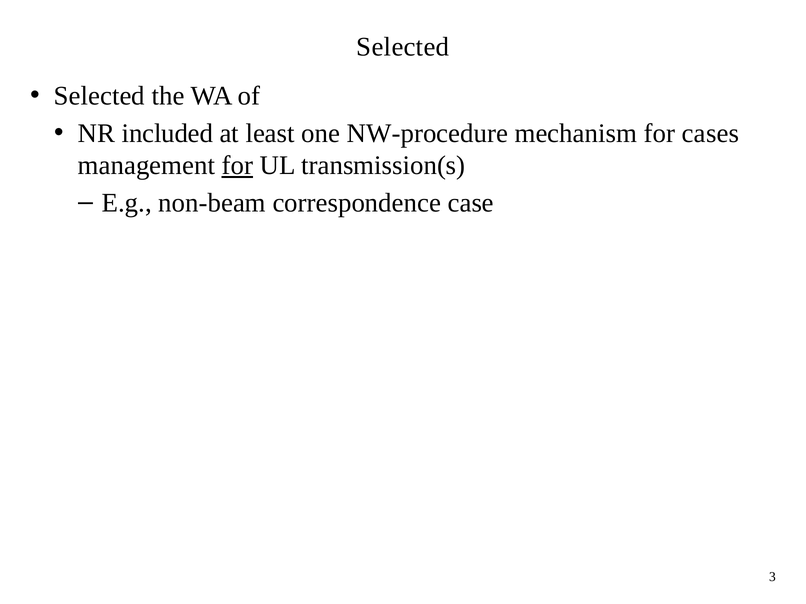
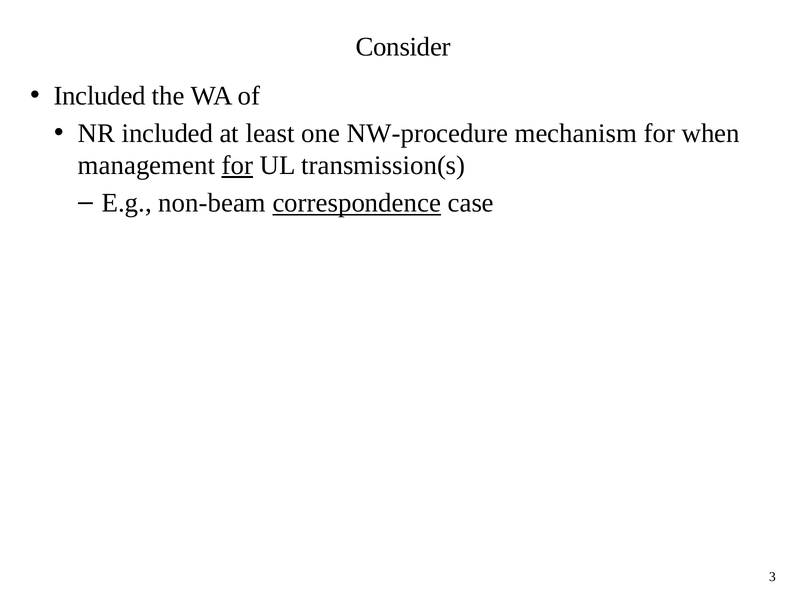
Selected: Selected -> Consider (403, 47)
Selected: Selected -> Included (100, 96)
cases: cases -> when (711, 133)
correspondence underline: none -> present (357, 203)
